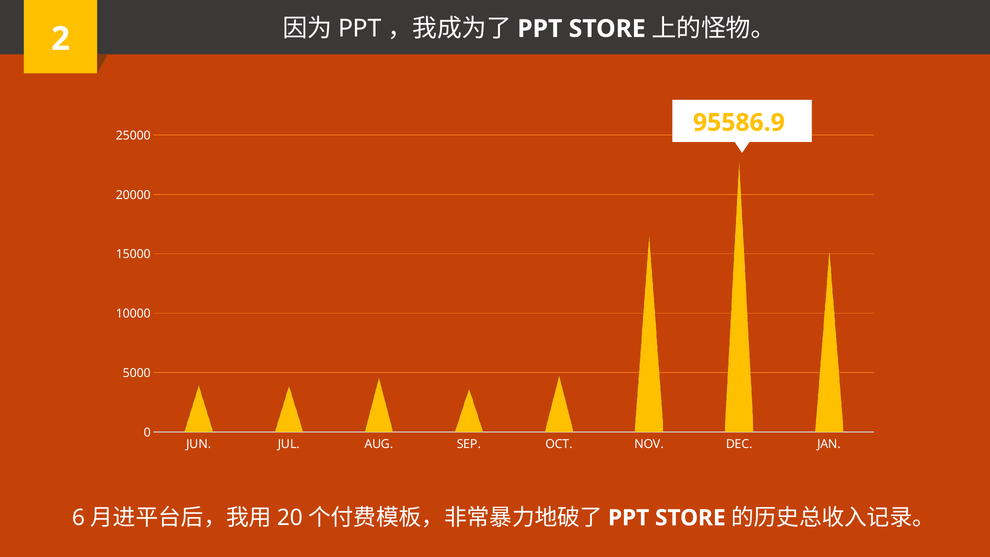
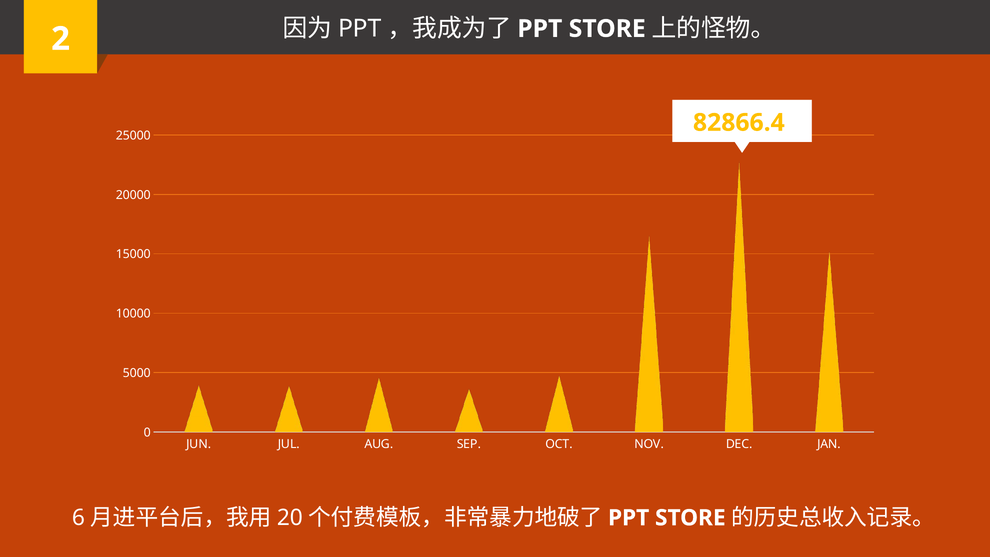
95586.9: 95586.9 -> 82866.4 (739, 123)
